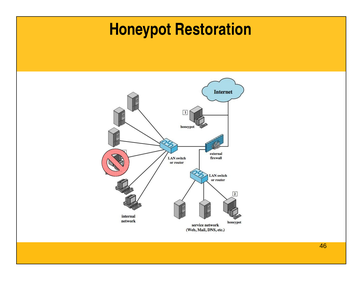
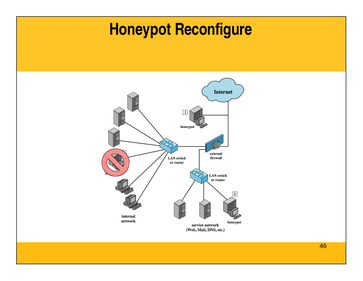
Restoration: Restoration -> Reconfigure (213, 29)
